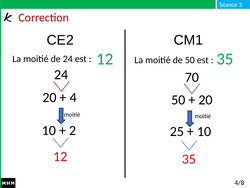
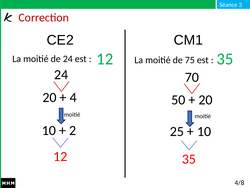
de 50: 50 -> 75 (190, 60)
